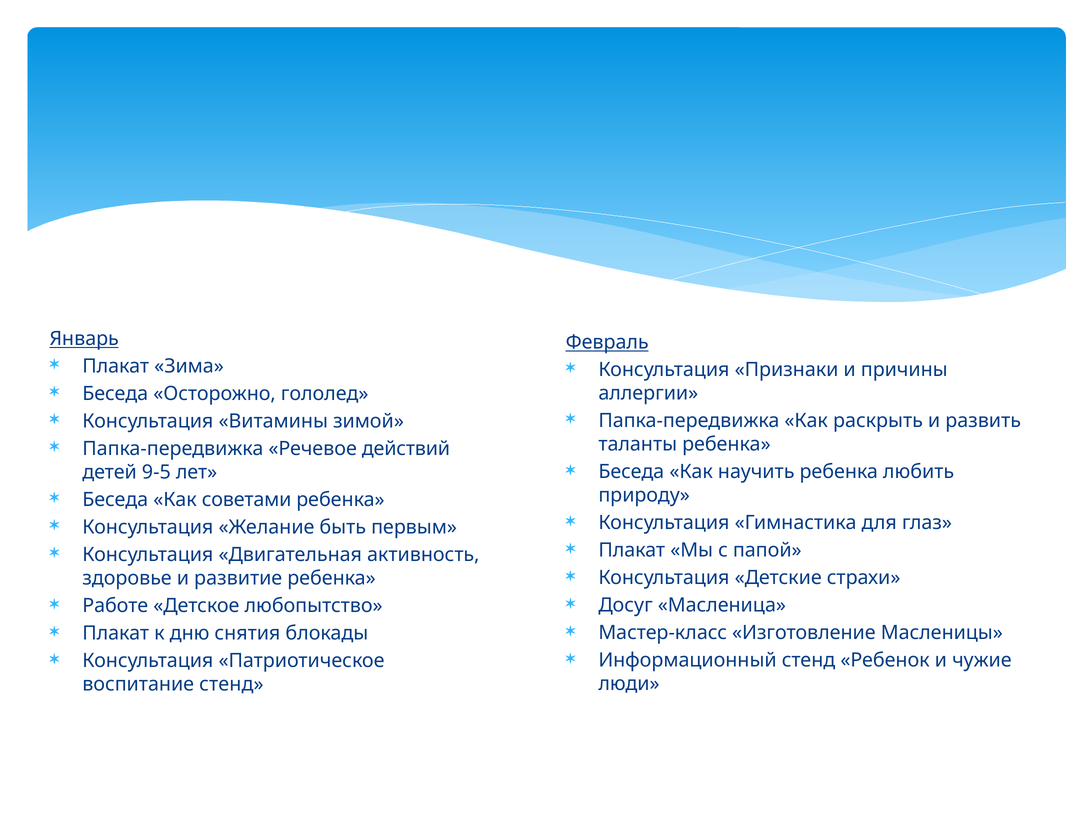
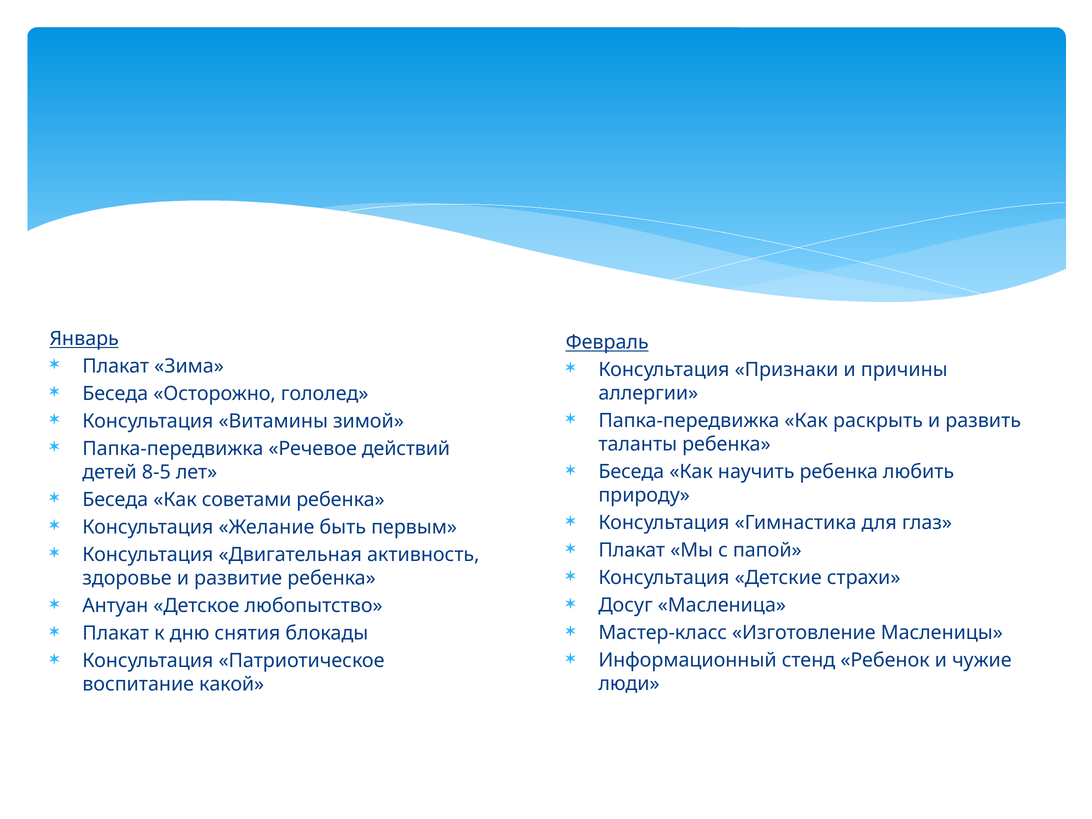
9-5: 9-5 -> 8-5 (156, 472)
Работе: Работе -> Антуан (115, 606)
воспитание стенд: стенд -> какой (232, 684)
